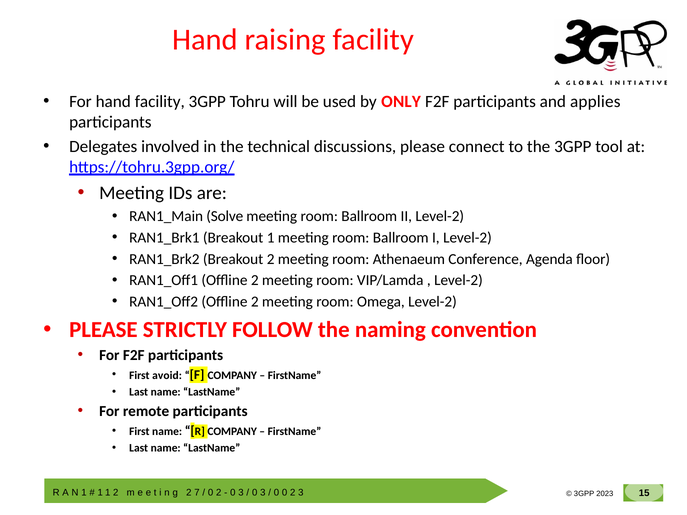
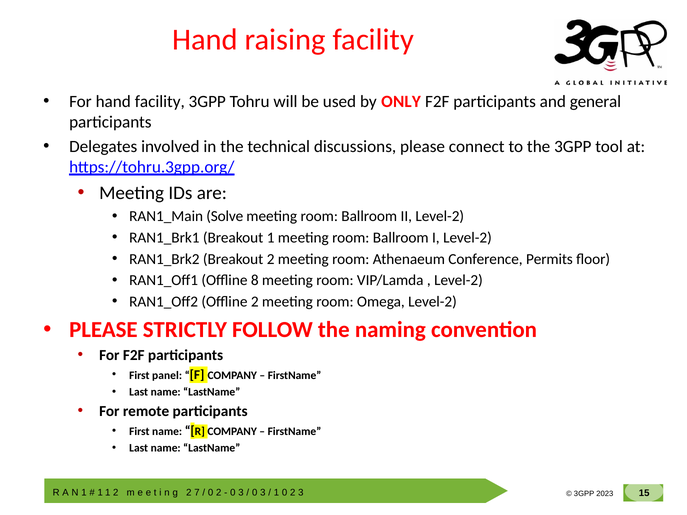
applies: applies -> general (595, 102)
Agenda: Agenda -> Permits (549, 259)
RAN1_Off1 Offline 2: 2 -> 8 (255, 281)
avoid: avoid -> panel (167, 376)
0: 0 -> 1 (276, 493)
